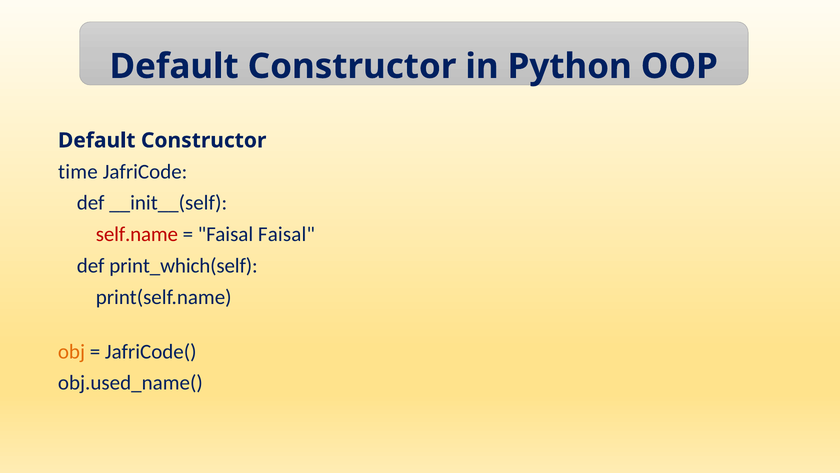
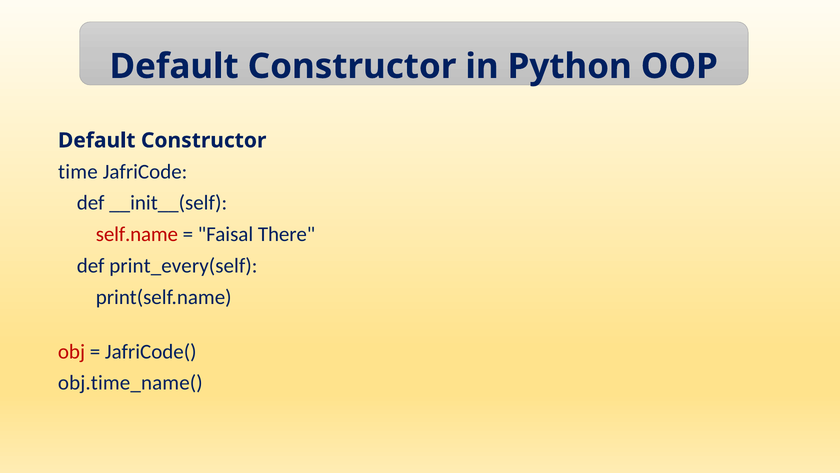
Faisal Faisal: Faisal -> There (287, 234)
print_which(self: print_which(self -> print_every(self (183, 266)
obj colour: orange -> red (71, 351)
obj.used_name(: obj.used_name( -> obj.time_name( (130, 383)
